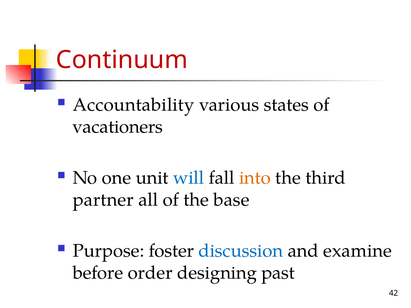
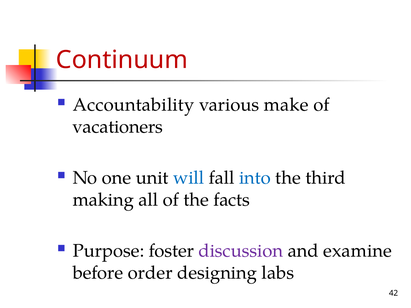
states: states -> make (286, 105)
into colour: orange -> blue (255, 178)
partner: partner -> making (103, 200)
base: base -> facts (232, 200)
discussion colour: blue -> purple (241, 251)
past: past -> labs (278, 273)
